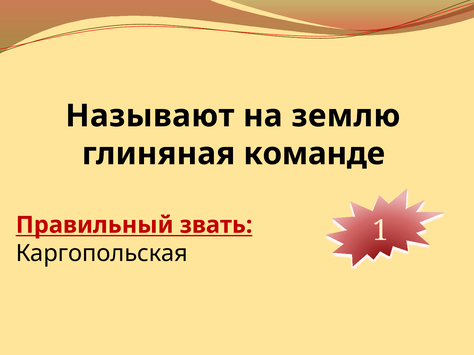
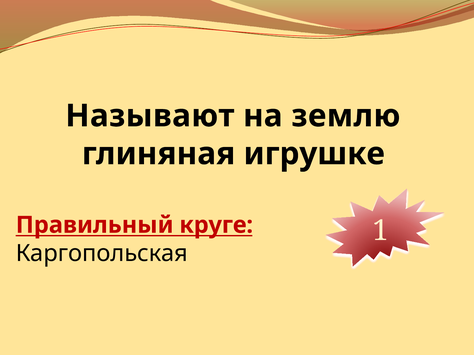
команде: команде -> игрушке (314, 154)
звать: звать -> круге (216, 225)
